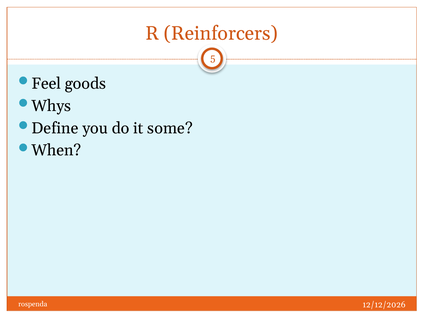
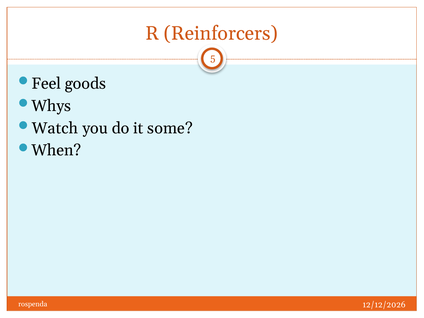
Define: Define -> Watch (55, 128)
